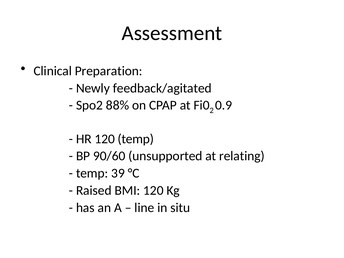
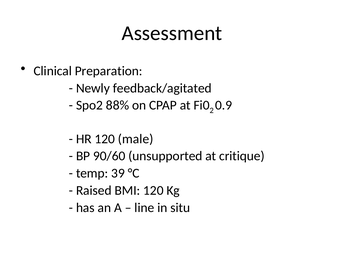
120 temp: temp -> male (136, 139)
relating: relating -> critique (242, 156)
